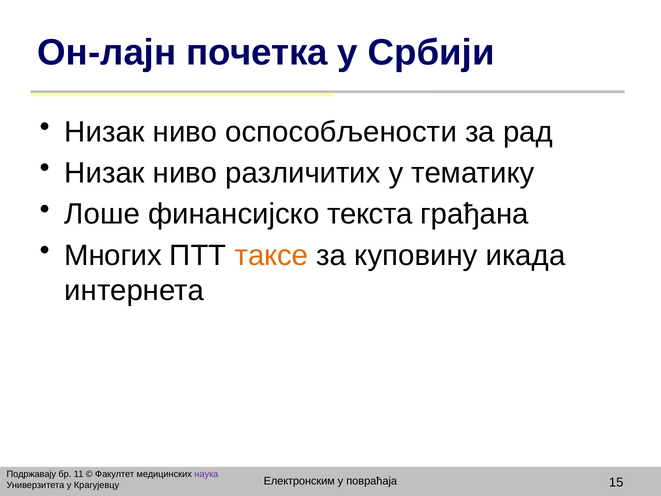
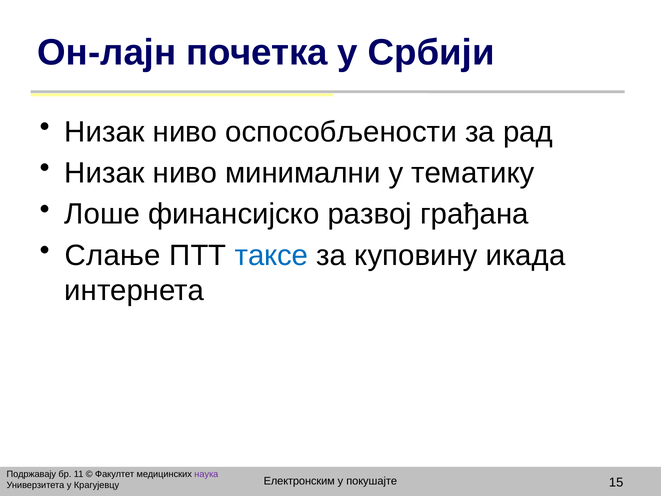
различитих: различитих -> минимални (303, 173)
текста: текста -> развој (370, 214)
Многих: Многих -> Слање (113, 255)
таксе colour: orange -> blue (271, 255)
повраћаја: повраћаја -> покушајте (372, 481)
